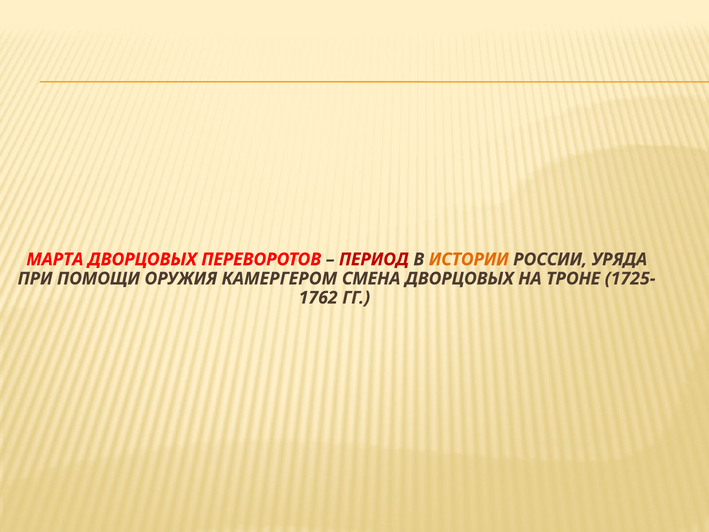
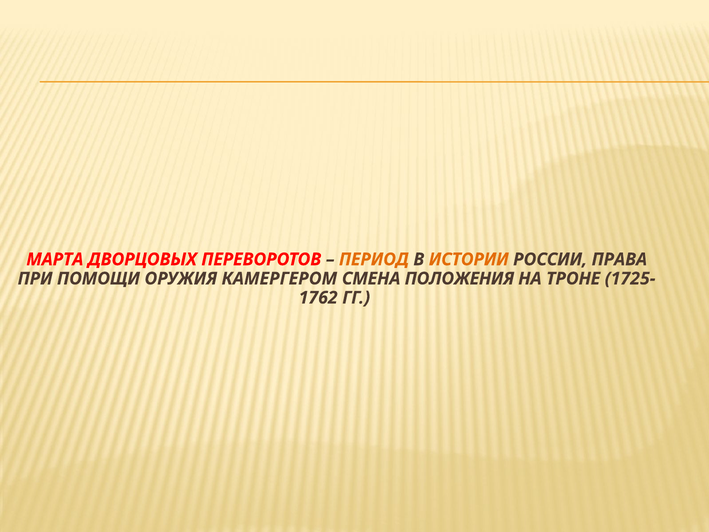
ПЕРИОД colour: red -> orange (374, 259)
УРЯДА: УРЯДА -> ПРАВА (619, 259)
СМЕНА ДВОРЦОВЫХ: ДВОРЦОВЫХ -> ПОЛОЖЕНИЯ (459, 278)
